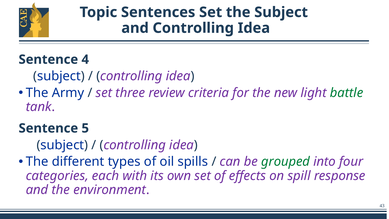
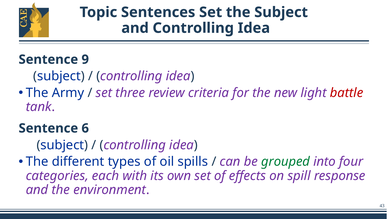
4: 4 -> 9 (85, 59)
battle colour: green -> red (347, 93)
5: 5 -> 6 (85, 128)
